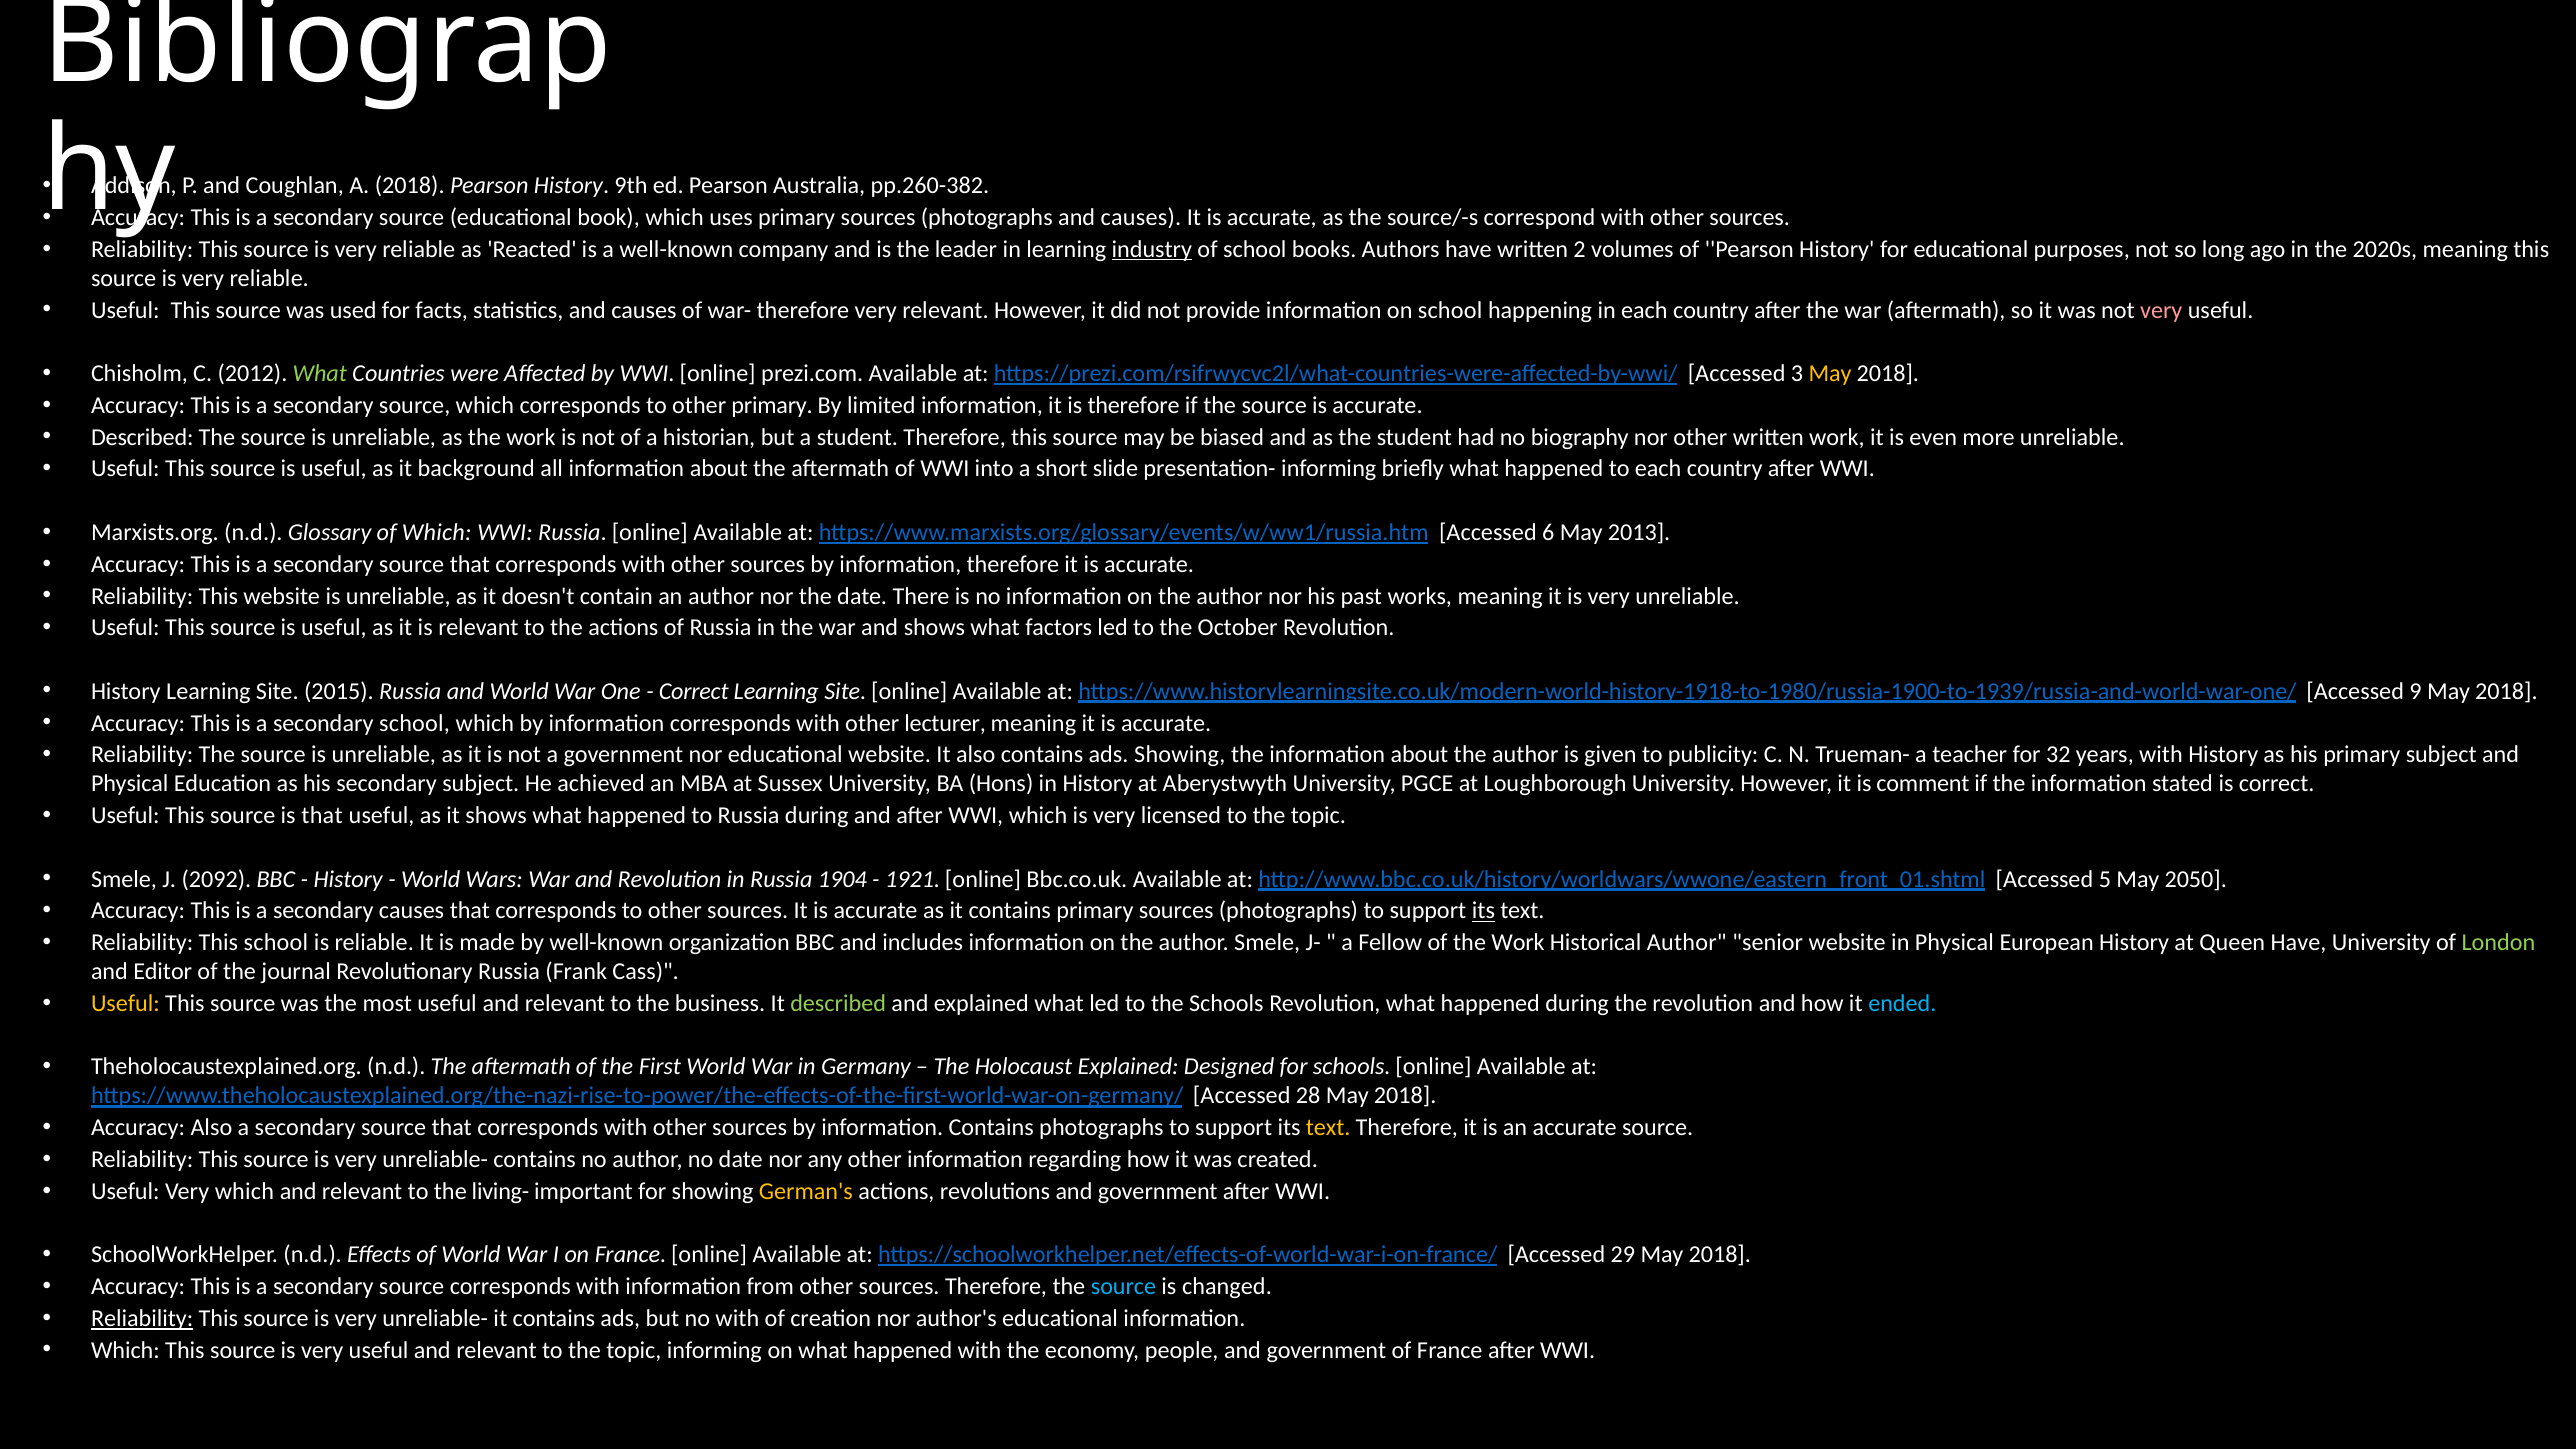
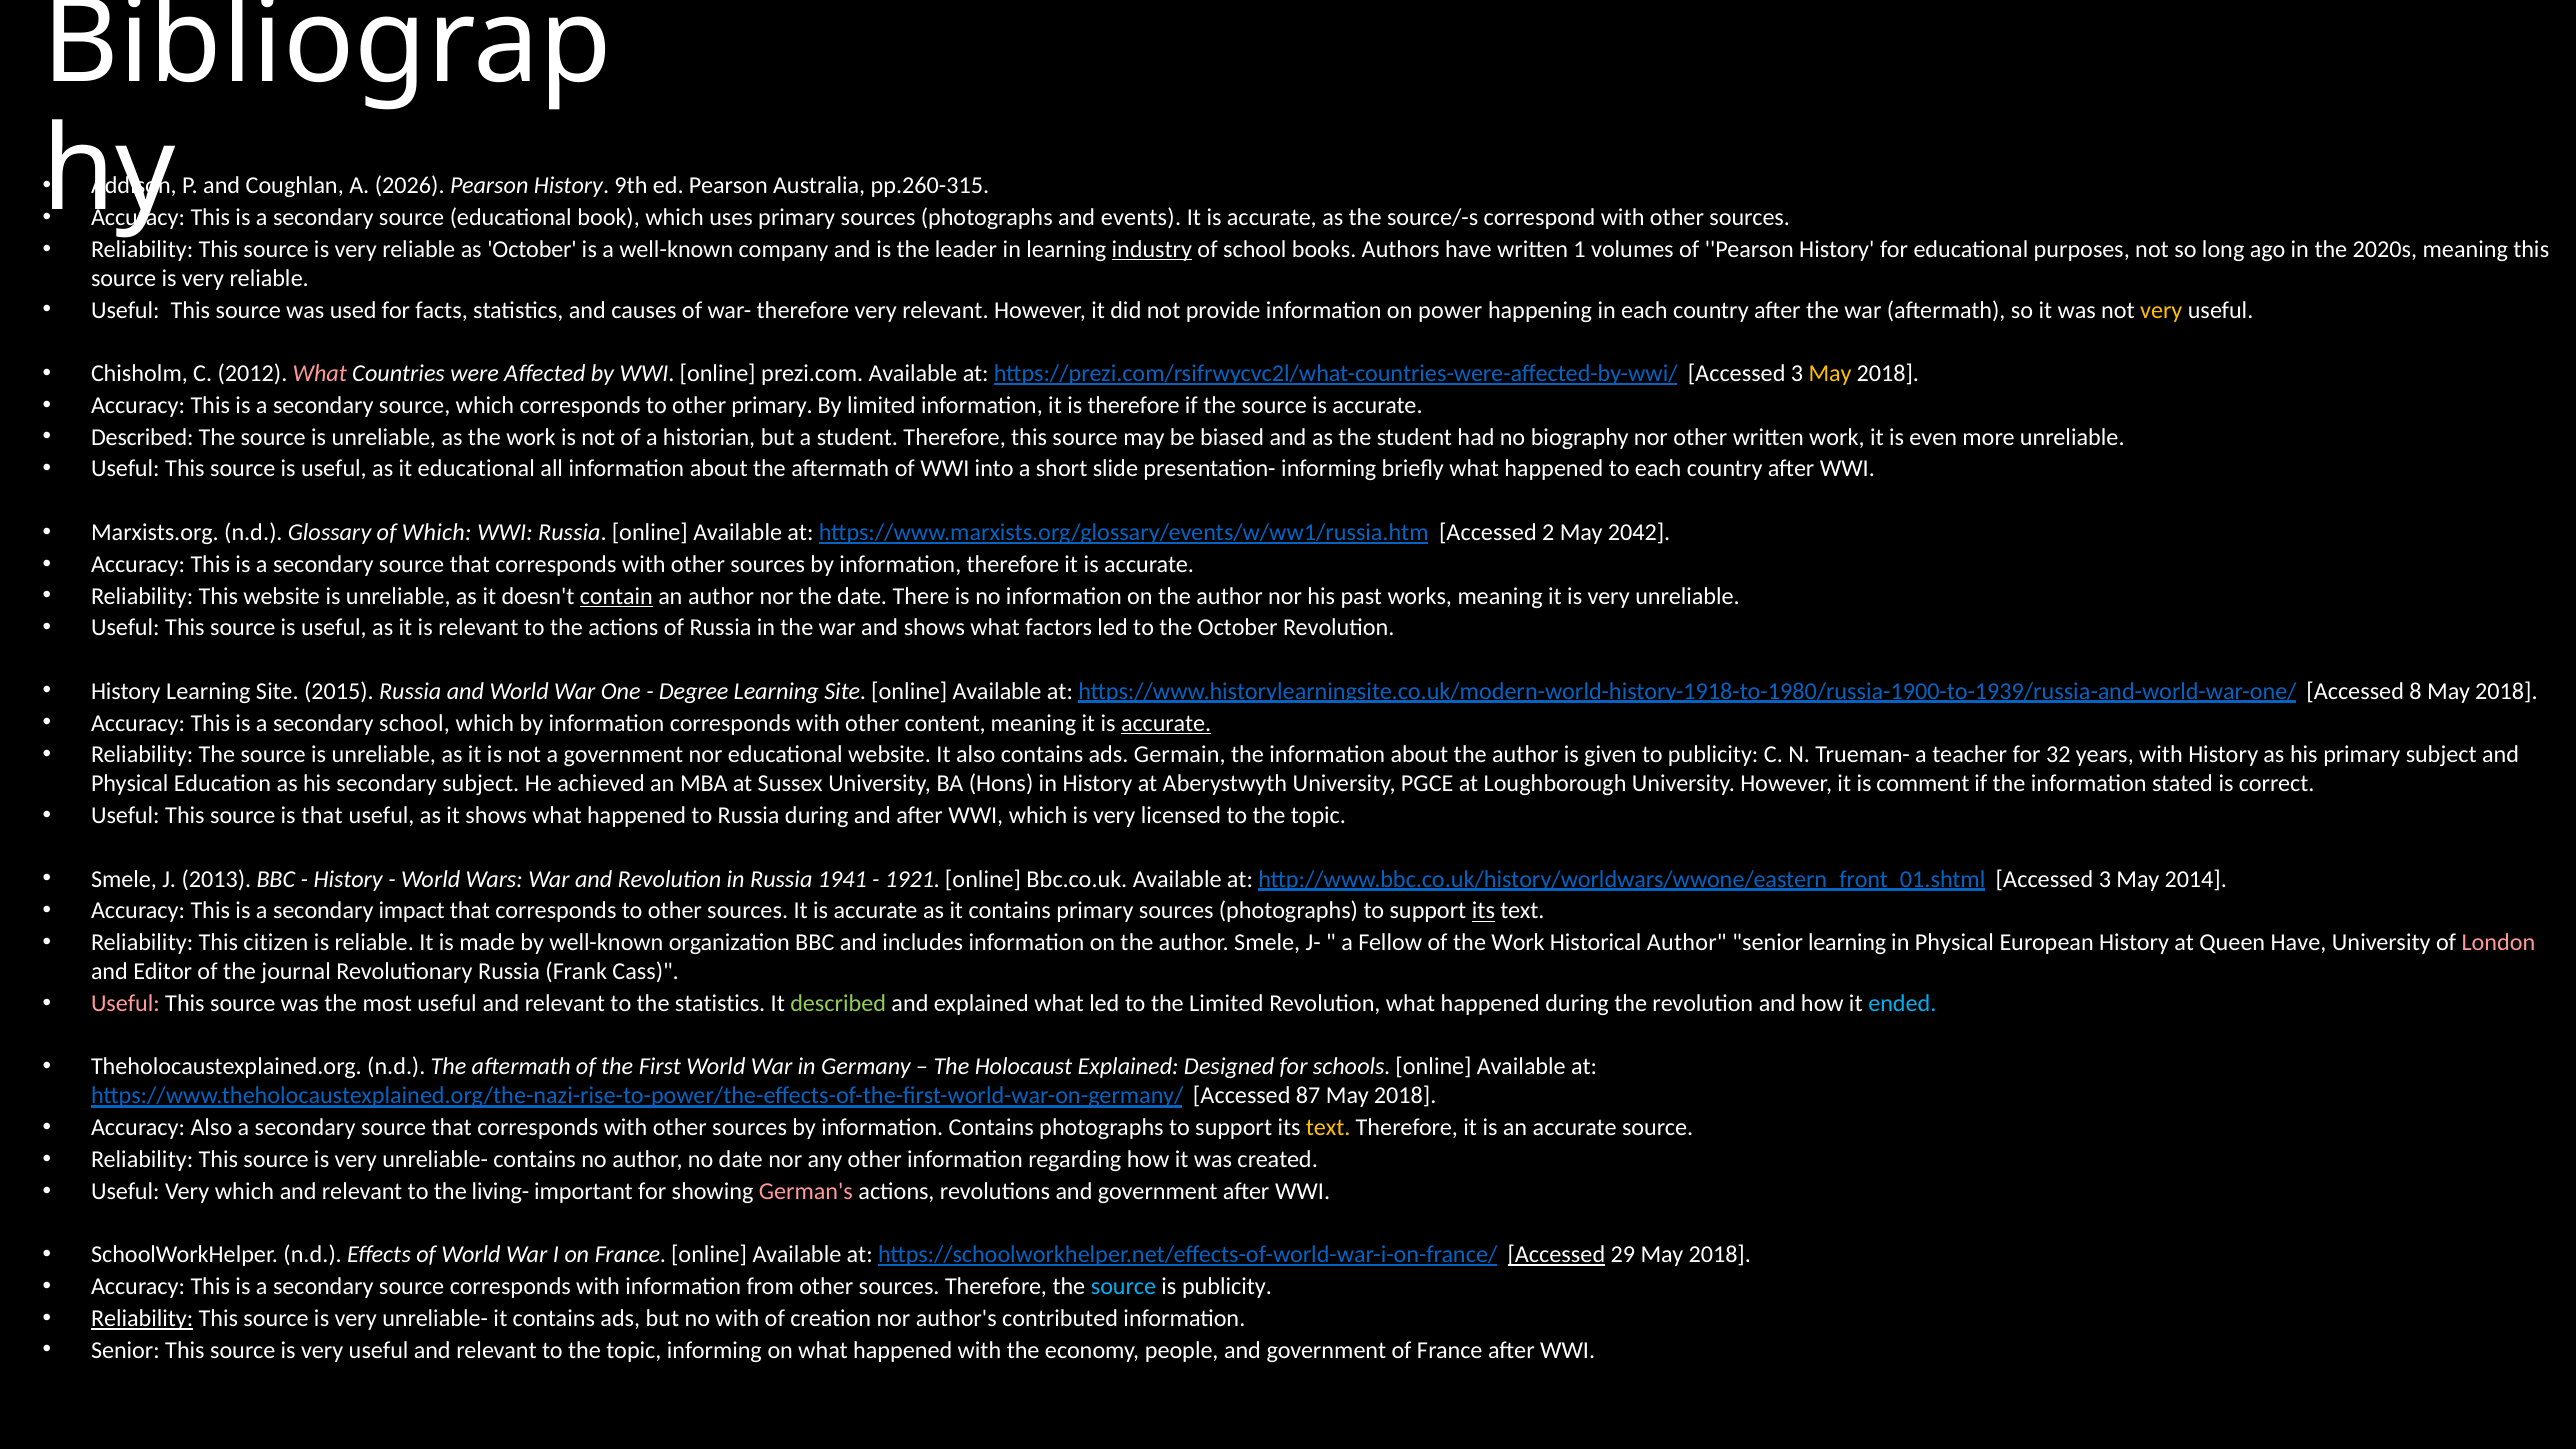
A 2018: 2018 -> 2026 (410, 186)
pp.260-382: pp.260-382 -> pp.260-315 (930, 186)
photographs and causes: causes -> events (1141, 218)
as Reacted: Reacted -> October (532, 249)
2: 2 -> 1 (1580, 249)
on school: school -> power (1450, 310)
very colour: pink -> yellow (2161, 310)
What colour: light green -> pink (320, 374)
it background: background -> educational (476, 469)
6: 6 -> 2 (1548, 532)
2013: 2013 -> 2042 (1639, 532)
contain underline: none -> present (616, 596)
Correct: Correct -> Degree (694, 691)
9: 9 -> 8 (2416, 691)
lecturer: lecturer -> content (945, 723)
accurate underline: none -> present (1166, 723)
ads Showing: Showing -> Germain (1180, 755)
2092: 2092 -> 2013 (216, 879)
1904: 1904 -> 1941 (842, 879)
http://www.bbc.co.uk/history/worldwars/wwone/eastern_front_01.shtml Accessed 5: 5 -> 3 (2105, 879)
2050: 2050 -> 2014 (2196, 879)
secondary causes: causes -> impact (412, 911)
This school: school -> citizen (276, 943)
senior website: website -> learning (1847, 943)
London colour: light green -> pink (2498, 943)
Useful colour: yellow -> pink (125, 1003)
the business: business -> statistics (720, 1003)
the Schools: Schools -> Limited (1226, 1003)
28: 28 -> 87 (1308, 1096)
German's colour: yellow -> pink (806, 1191)
Accessed underline: none -> present (1556, 1255)
is changed: changed -> publicity (1227, 1287)
author's educational: educational -> contributed (1060, 1318)
Which: Which -> Senior (125, 1350)
